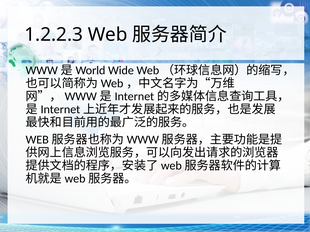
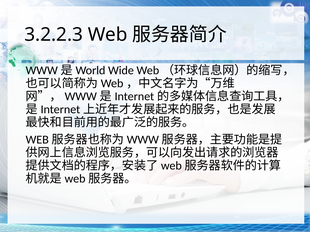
1.2.2.3: 1.2.2.3 -> 3.2.2.3 (54, 35)
